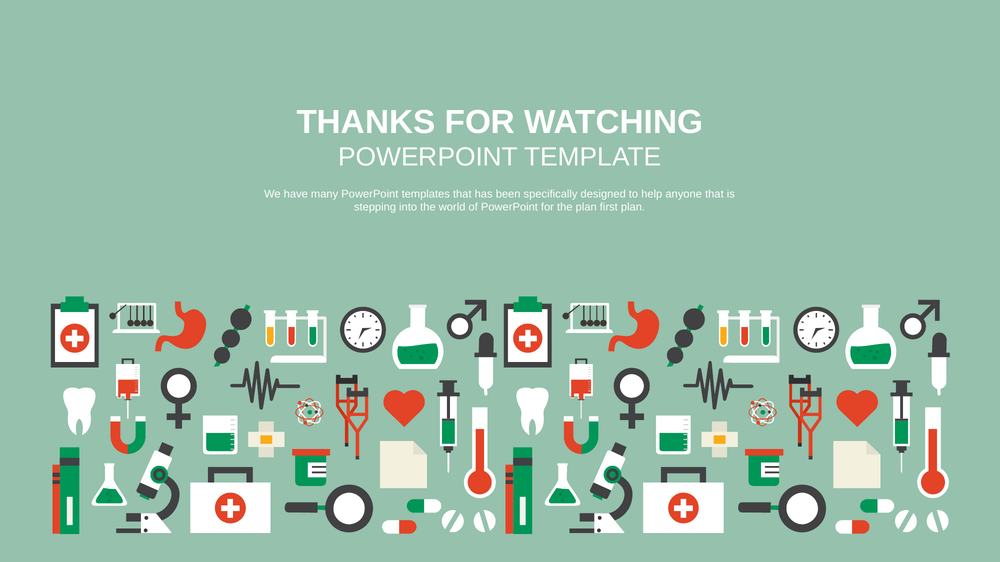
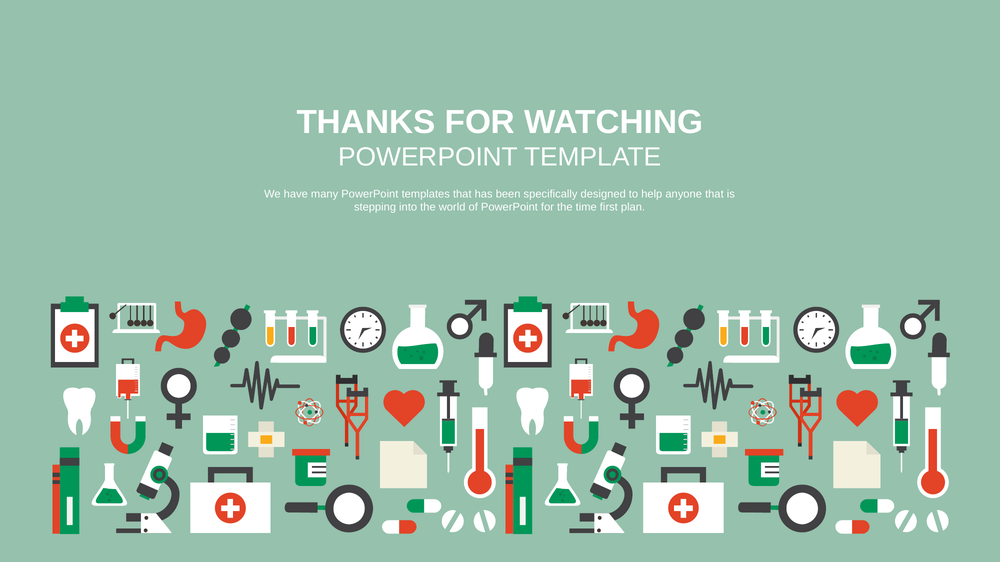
the plan: plan -> time (586, 207)
